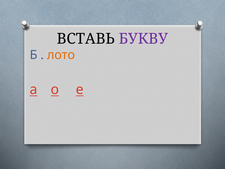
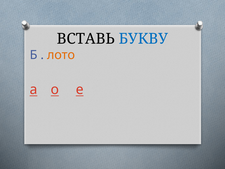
БУКВУ colour: purple -> blue (143, 39)
